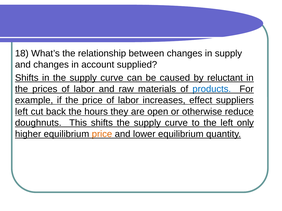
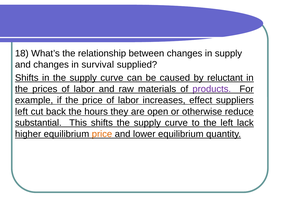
account: account -> survival (98, 65)
products colour: blue -> purple (212, 89)
doughnuts: doughnuts -> substantial (38, 123)
only: only -> lack (245, 123)
